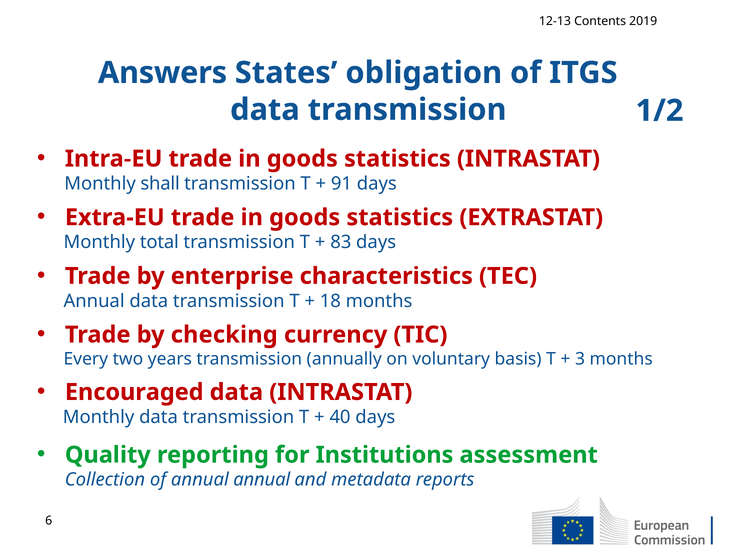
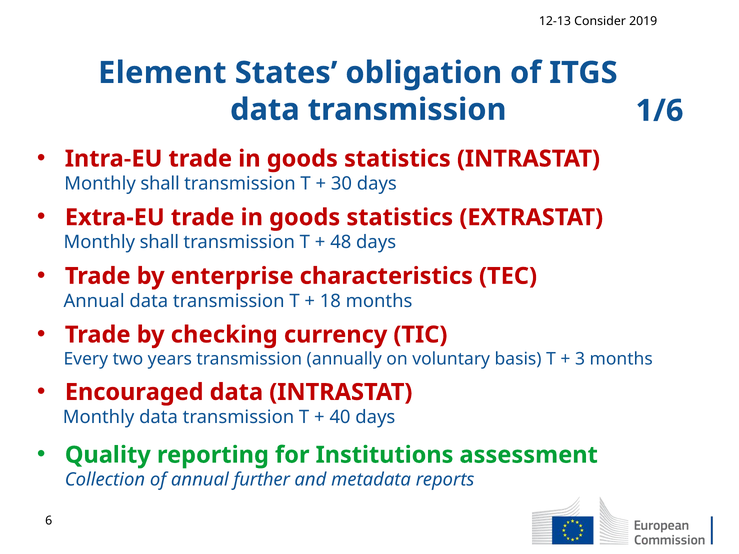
Contents: Contents -> Consider (600, 21)
Answers: Answers -> Element (162, 73)
1/2: 1/2 -> 1/6 (660, 111)
91: 91 -> 30 (342, 184)
total: total -> shall (159, 242)
83: 83 -> 48 (341, 242)
annual annual: annual -> further (262, 480)
